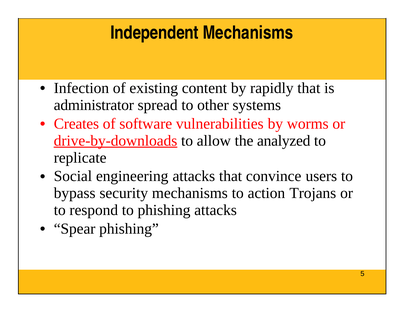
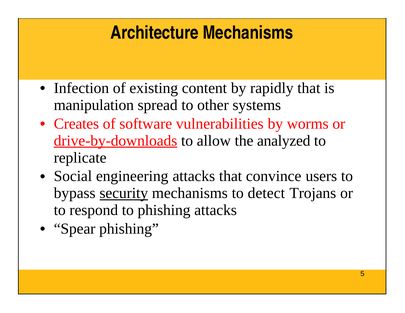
Independent: Independent -> Architecture (155, 33)
administrator: administrator -> manipulation (94, 105)
security underline: none -> present (124, 193)
action: action -> detect (266, 193)
